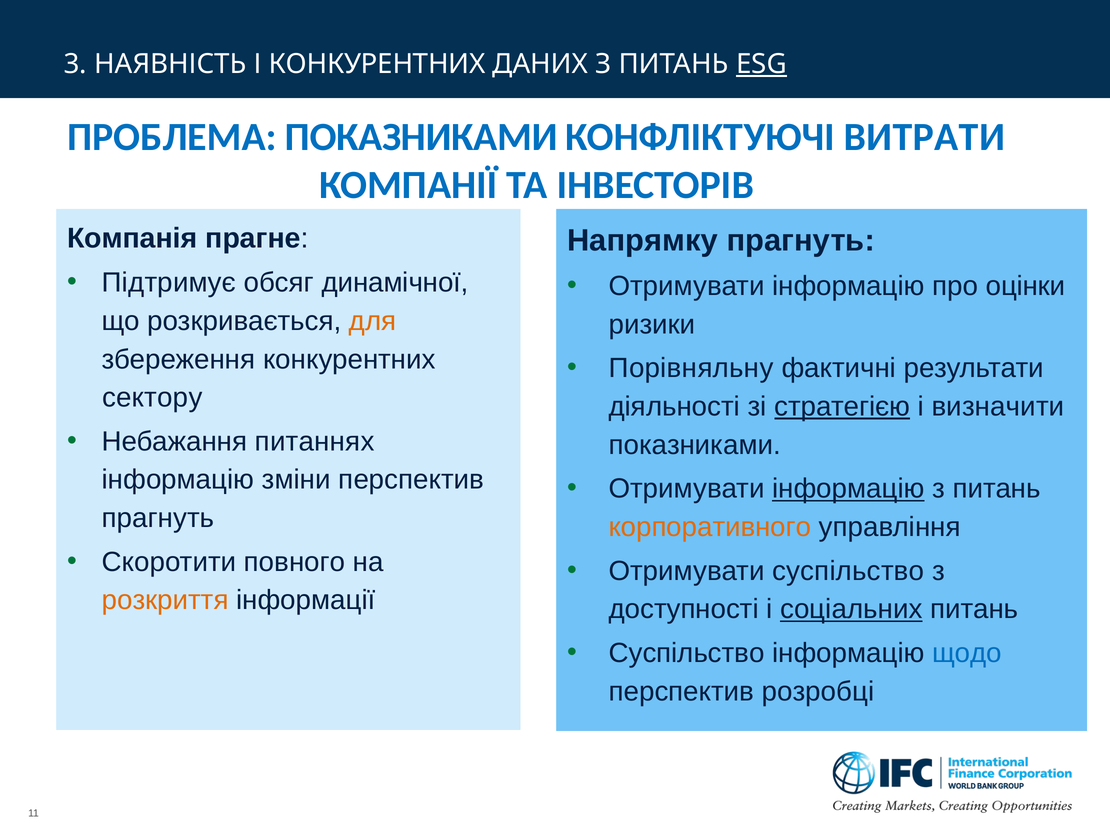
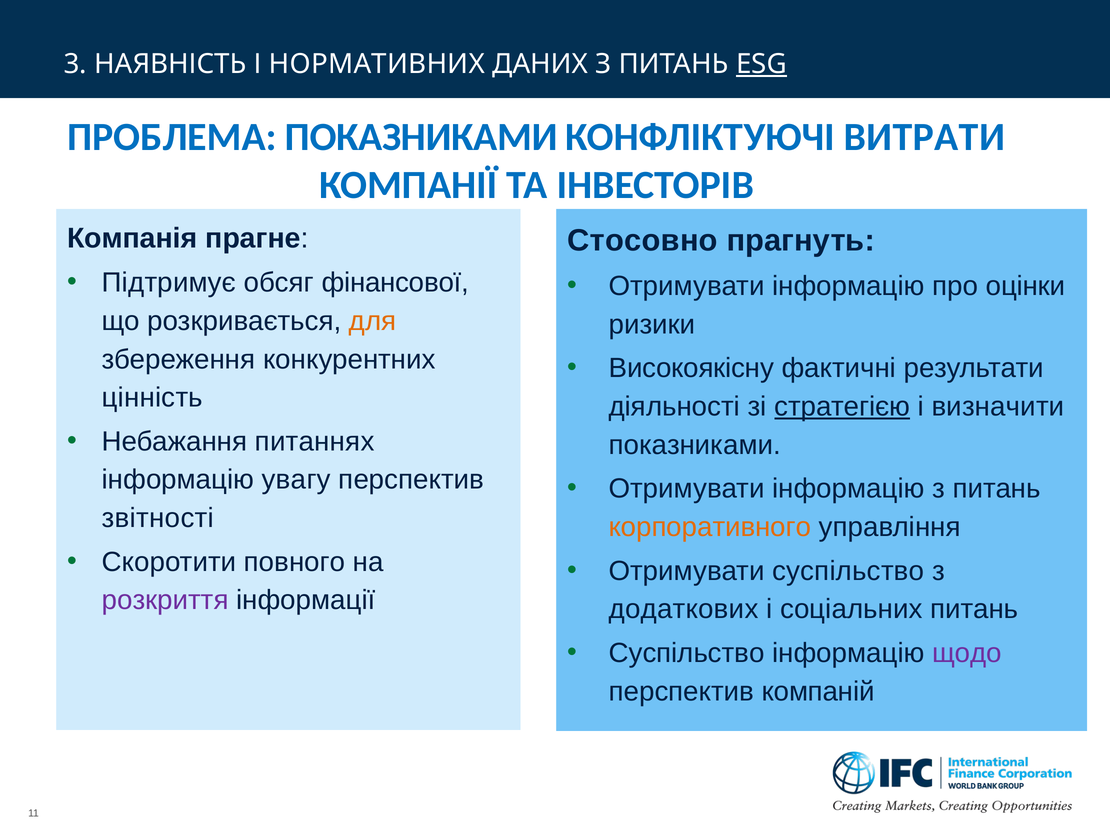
І КОНКУРЕНТНИХ: КОНКУРЕНТНИХ -> НОРМАТИВНИХ (377, 64)
Напрямку: Напрямку -> Стосовно (642, 240)
динамічної: динамічної -> фінансової (395, 283)
Порівняльну: Порівняльну -> Високоякісну (691, 368)
сектору: сектору -> цінність (152, 397)
зміни: зміни -> увагу (296, 480)
інформацію underline: present -> none (848, 488)
прагнуть: прагнуть -> звітності (158, 518)
розкриття colour: orange -> purple (165, 600)
доступності: доступності -> додаткових (684, 609)
соціальних underline: present -> none (851, 609)
щодо colour: blue -> purple (967, 653)
розробці: розробці -> компаній (818, 691)
